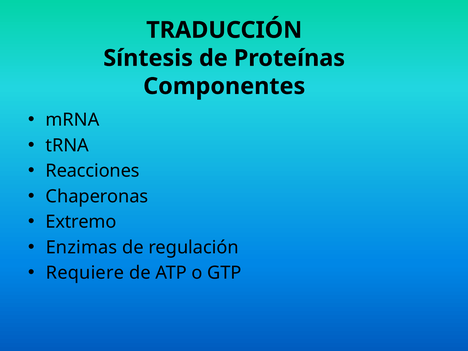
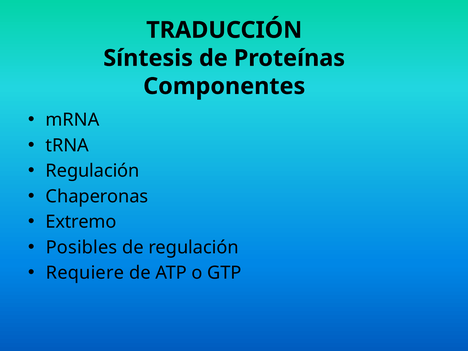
Reacciones: Reacciones -> Regulación (93, 171)
Enzimas: Enzimas -> Posibles (82, 247)
